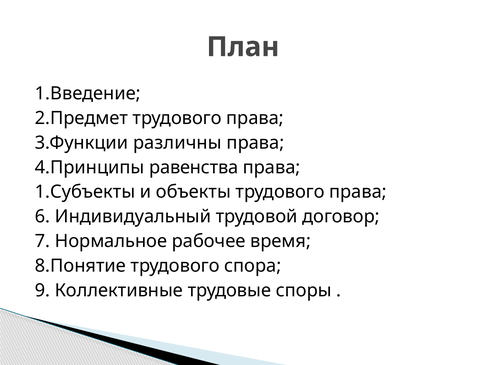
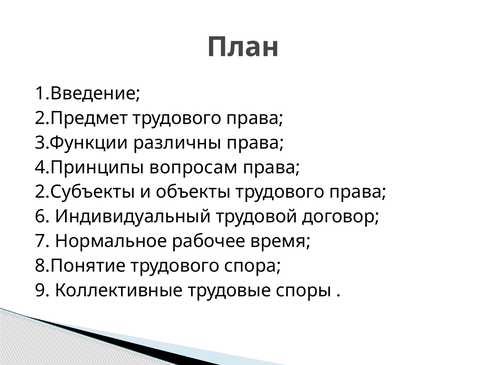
равенства: равенства -> вопросам (194, 167)
1.Субъекты: 1.Субъекты -> 2.Субъекты (85, 192)
